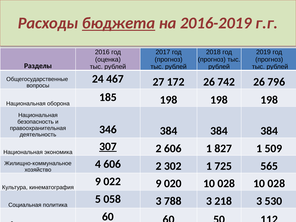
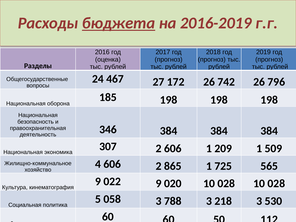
307 underline: present -> none (108, 146)
827: 827 -> 209 (223, 148)
302: 302 -> 865 (173, 166)
